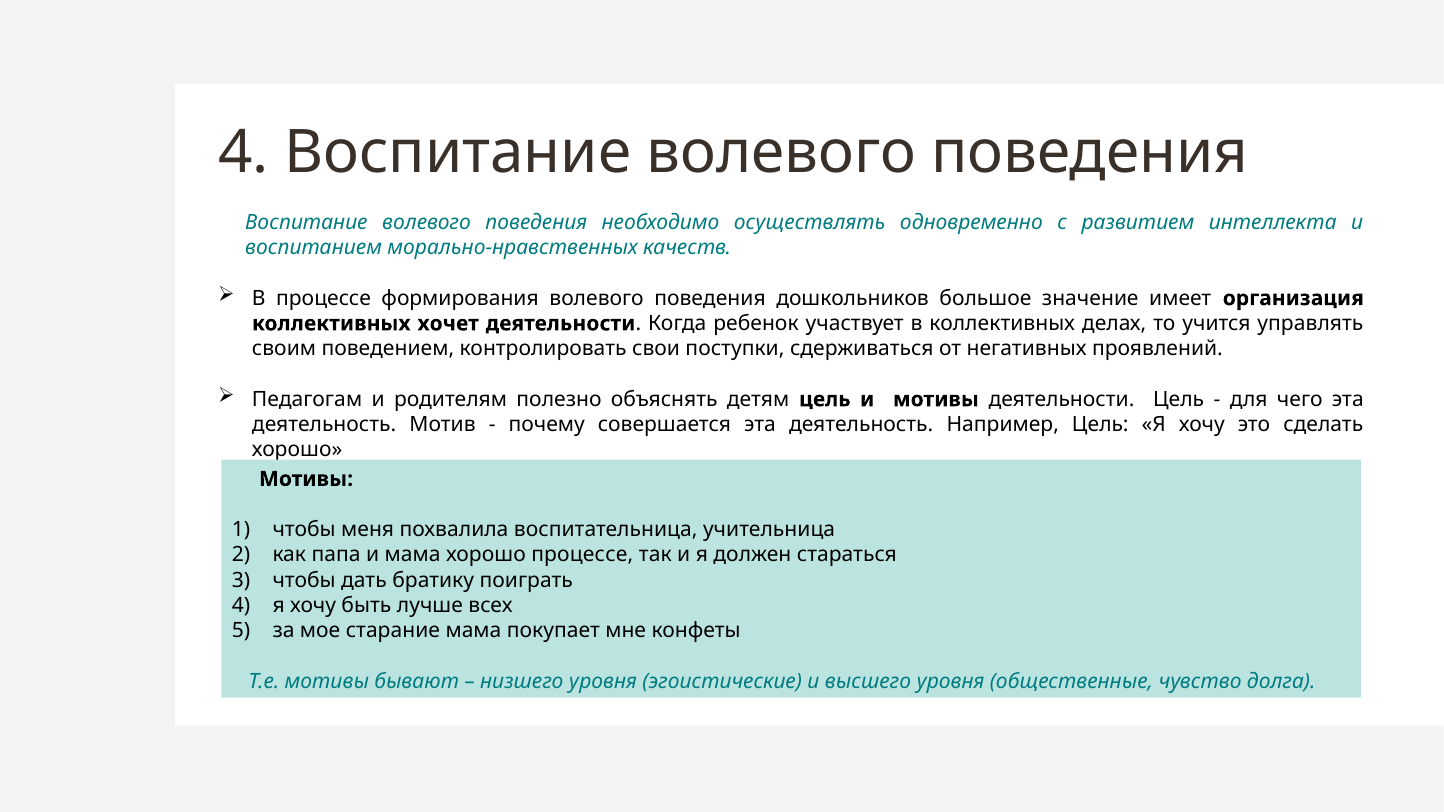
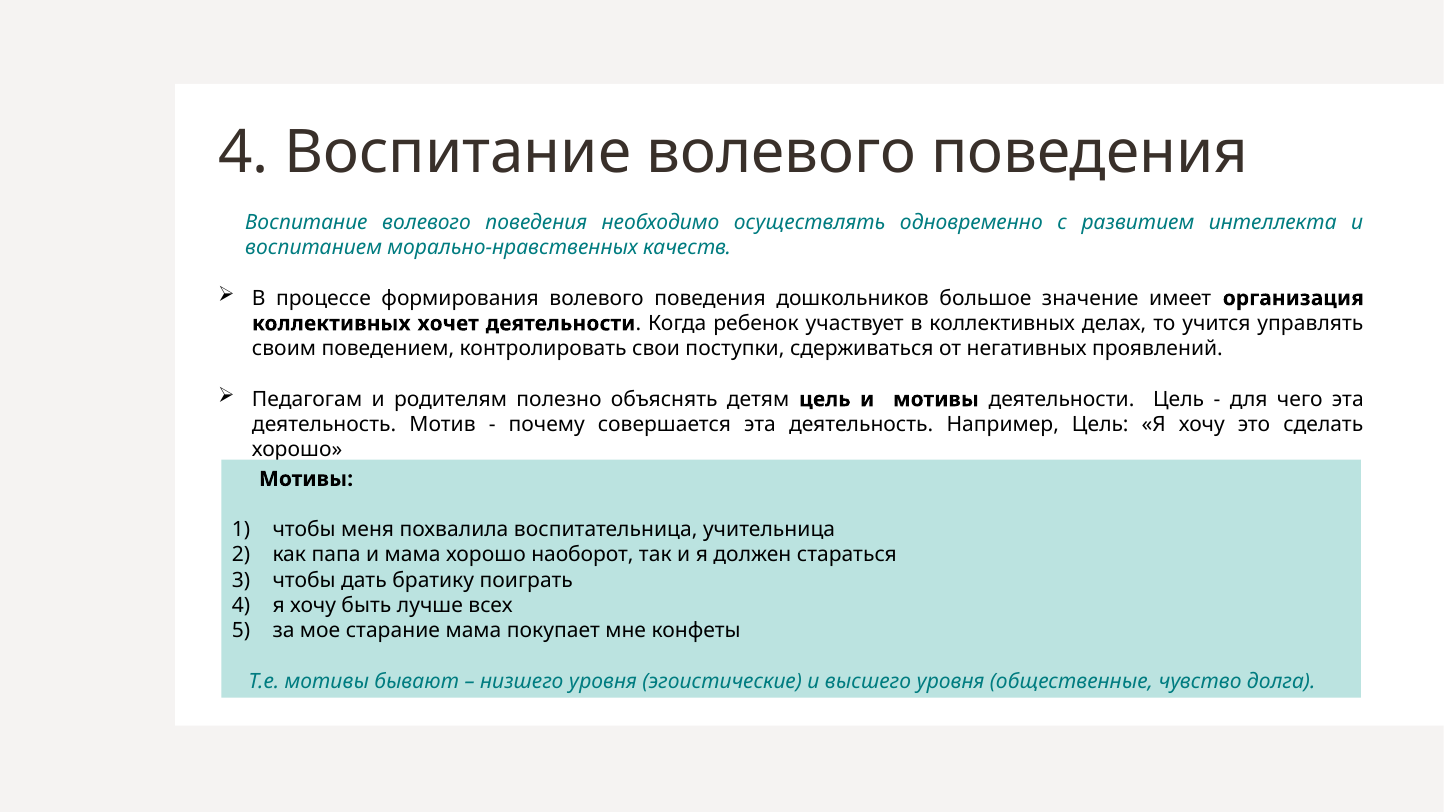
хорошо процессе: процессе -> наоборот (582, 555)
